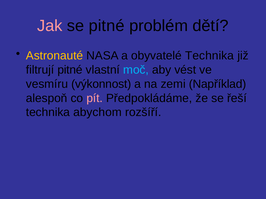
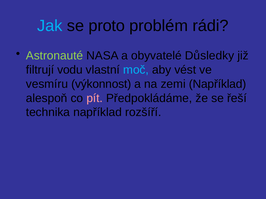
Jak colour: pink -> light blue (50, 26)
se pitné: pitné -> proto (107, 26)
dětí: dětí -> rádi (211, 26)
Astronauté colour: yellow -> light green (55, 56)
obyvatelé Technika: Technika -> Důsledky (210, 56)
filtrují pitné: pitné -> vodu (70, 70)
technika abychom: abychom -> například (98, 113)
